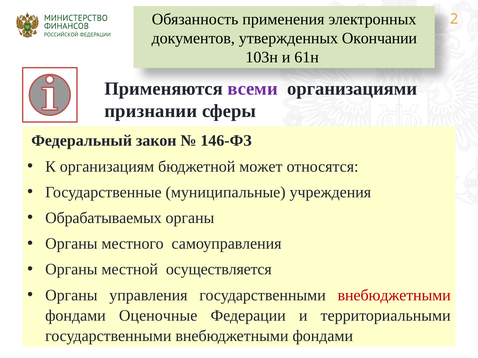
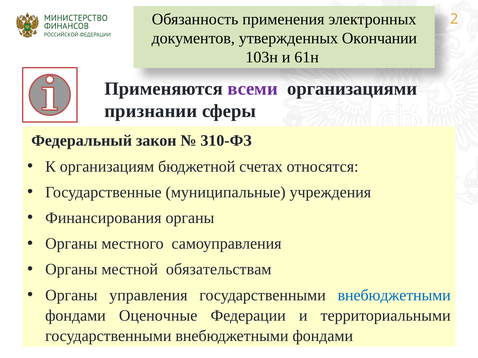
146-ФЗ: 146-ФЗ -> 310-ФЗ (226, 141)
может: может -> счетах (261, 167)
Обрабатываемых: Обрабатываемых -> Финансирования (103, 218)
осуществляется: осуществляется -> обязательствам (219, 270)
внебюджетными colour: red -> blue (394, 296)
